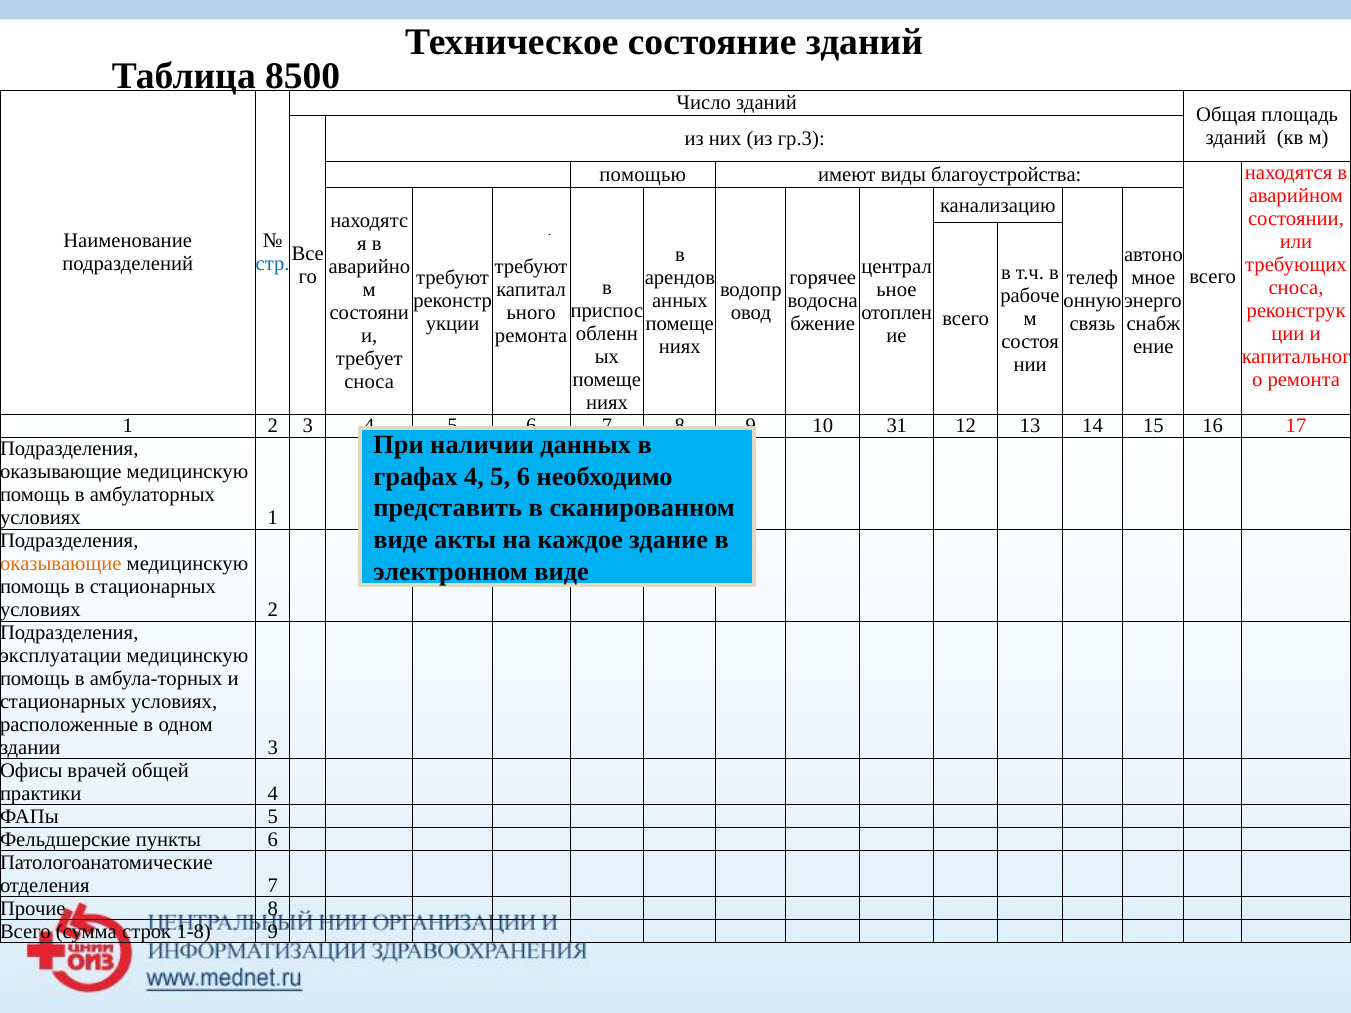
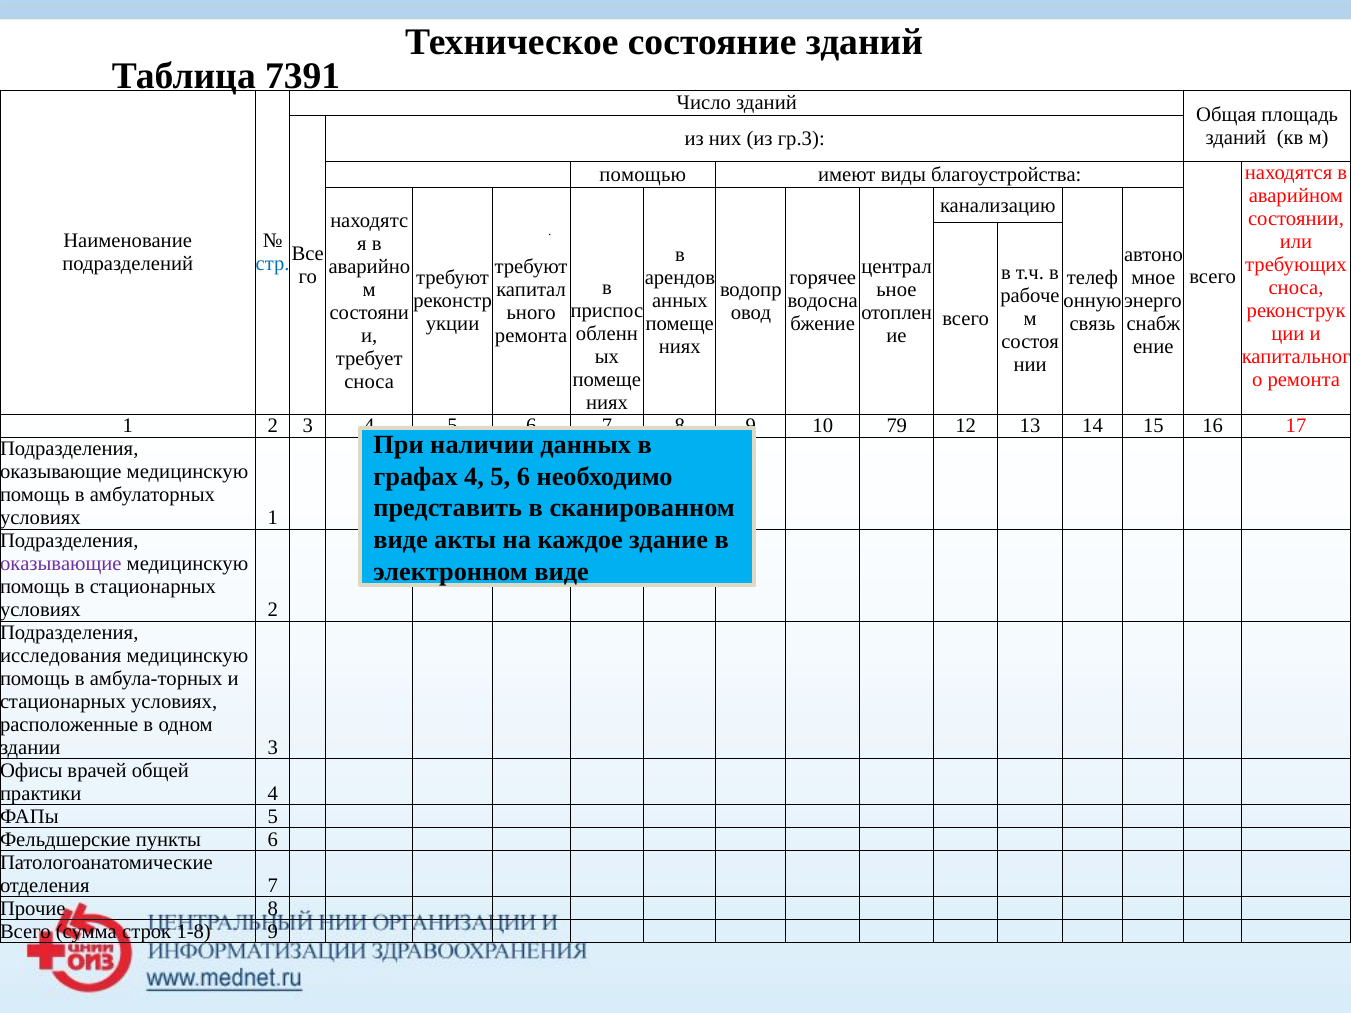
8500: 8500 -> 7391 (303, 76)
31: 31 -> 79 (897, 426)
оказывающие colour: orange -> purple (61, 564)
эксплуатации: эксплуатации -> исследования (61, 656)
